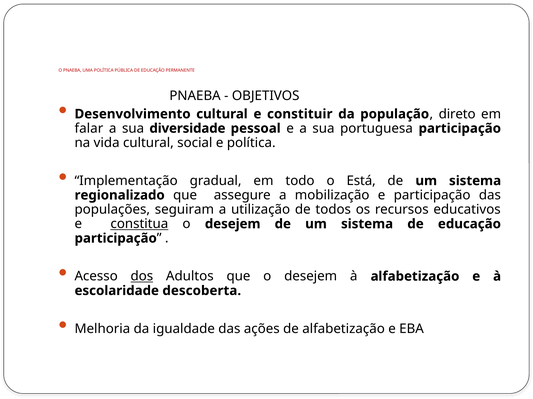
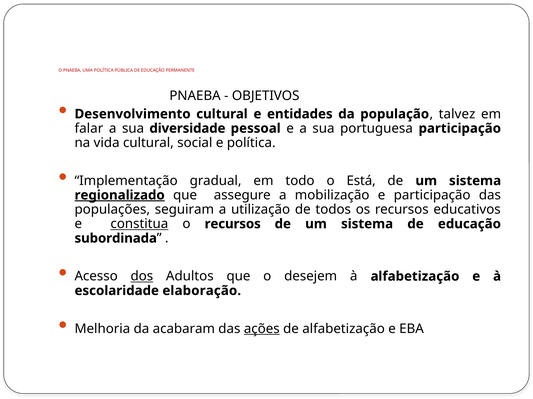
constituir: constituir -> entidades (300, 114)
direto: direto -> talvez (457, 114)
regionalizado underline: none -> present (120, 195)
desejem: desejem -> recursos (233, 224)
participação: participação -> subordinada (116, 239)
descoberta: descoberta -> elaboração (202, 291)
igualdade: igualdade -> acabaram (184, 329)
ações underline: none -> present (262, 329)
